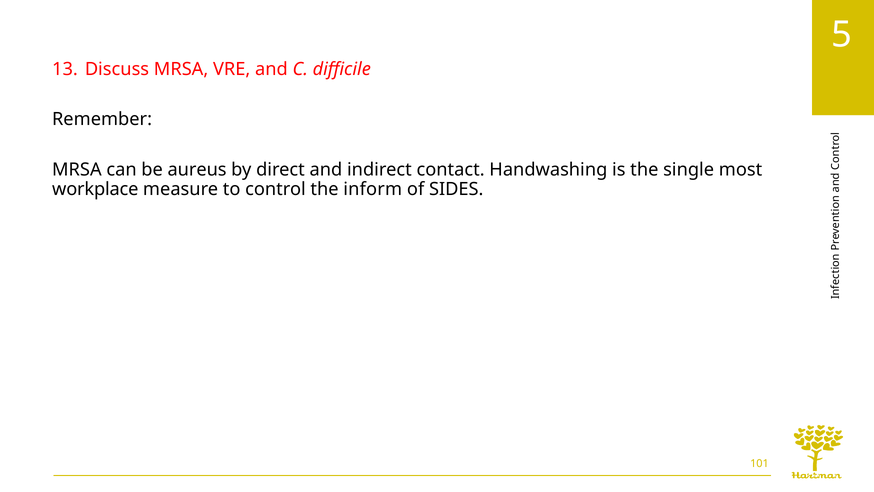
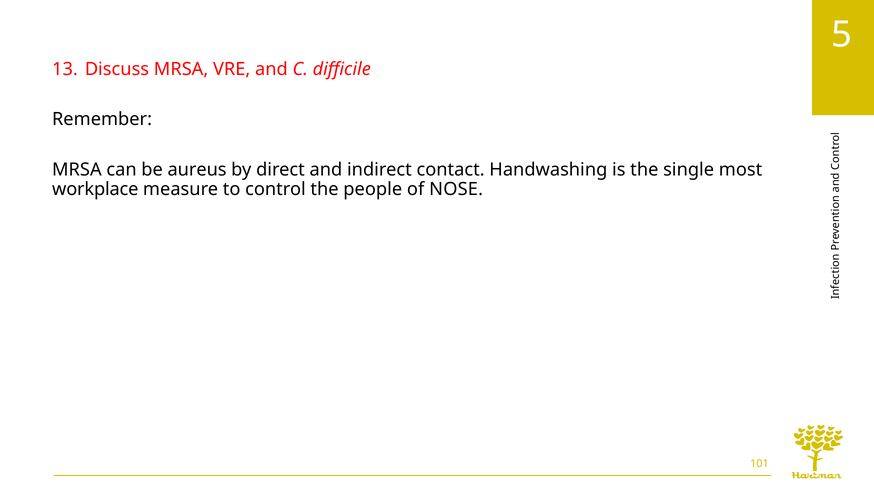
inform: inform -> people (373, 189)
SIDES: SIDES -> NOSE (456, 189)
